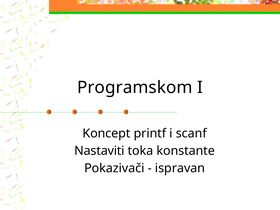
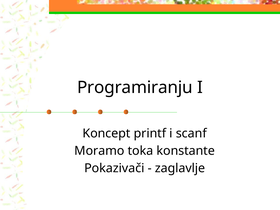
Programskom: Programskom -> Programiranju (135, 88)
Nastaviti: Nastaviti -> Moramo (99, 151)
ispravan: ispravan -> zaglavlje (180, 168)
